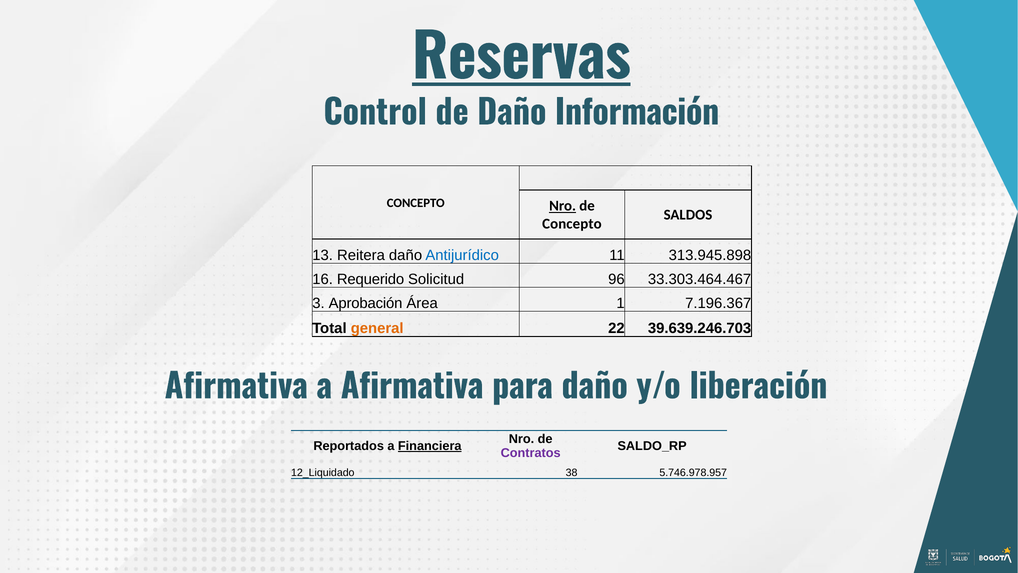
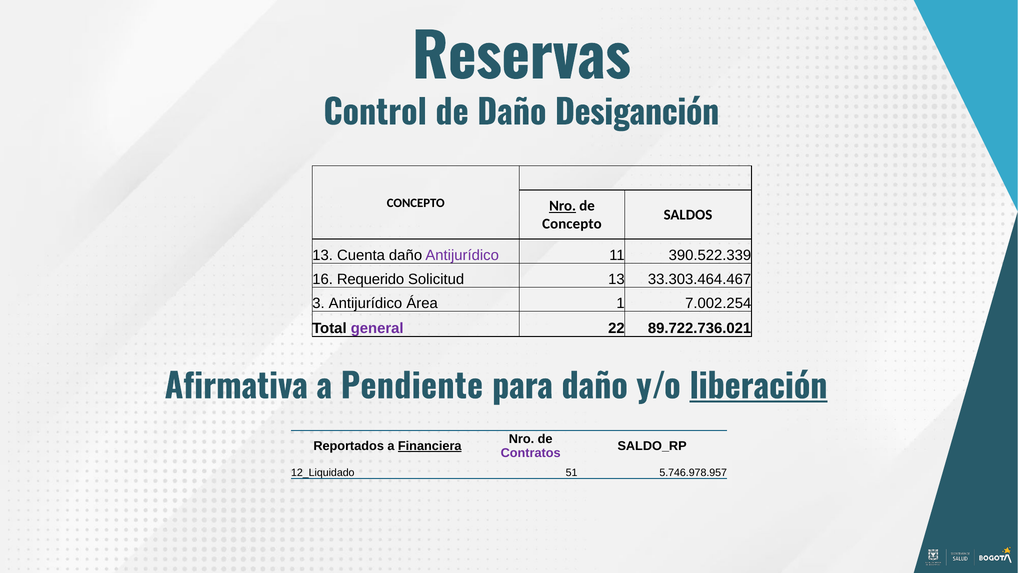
Reservas underline: present -> none (521, 58)
Información: Información -> Desiganción (637, 113)
Reitera: Reitera -> Cuenta (361, 255)
Antijurídico colour: blue -> purple (462, 255)
313.945.898: 313.945.898 -> 390.522.339 (710, 255)
Solicitud 96: 96 -> 13 (616, 279)
3 Aprobación: Aprobación -> Antijurídico (365, 303)
7.196.367: 7.196.367 -> 7.002.254 (718, 303)
general colour: orange -> purple (377, 328)
39.639.246.703: 39.639.246.703 -> 89.722.736.021 (700, 328)
a Afirmativa: Afirmativa -> Pendiente (412, 387)
liberación underline: none -> present (758, 387)
38: 38 -> 51 (572, 472)
